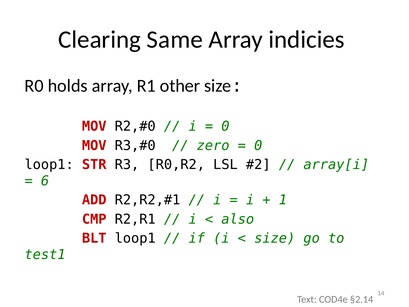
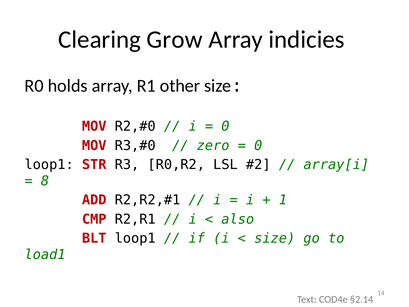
Same: Same -> Grow (175, 40)
6: 6 -> 8 (45, 181)
test1: test1 -> load1 (45, 255)
